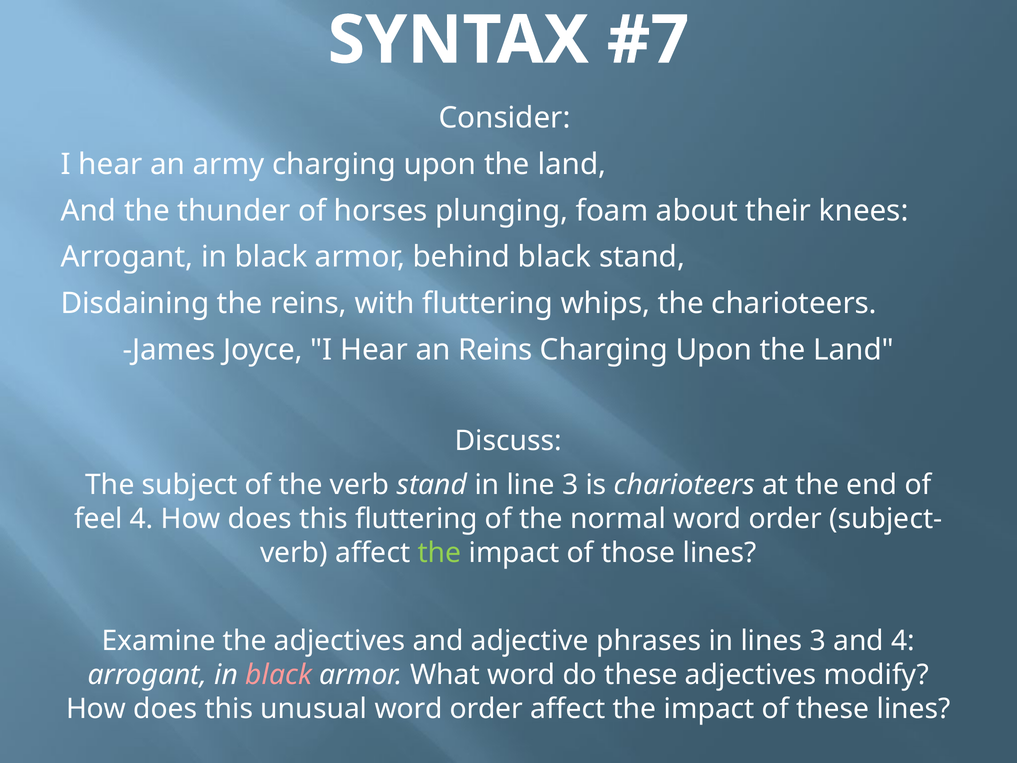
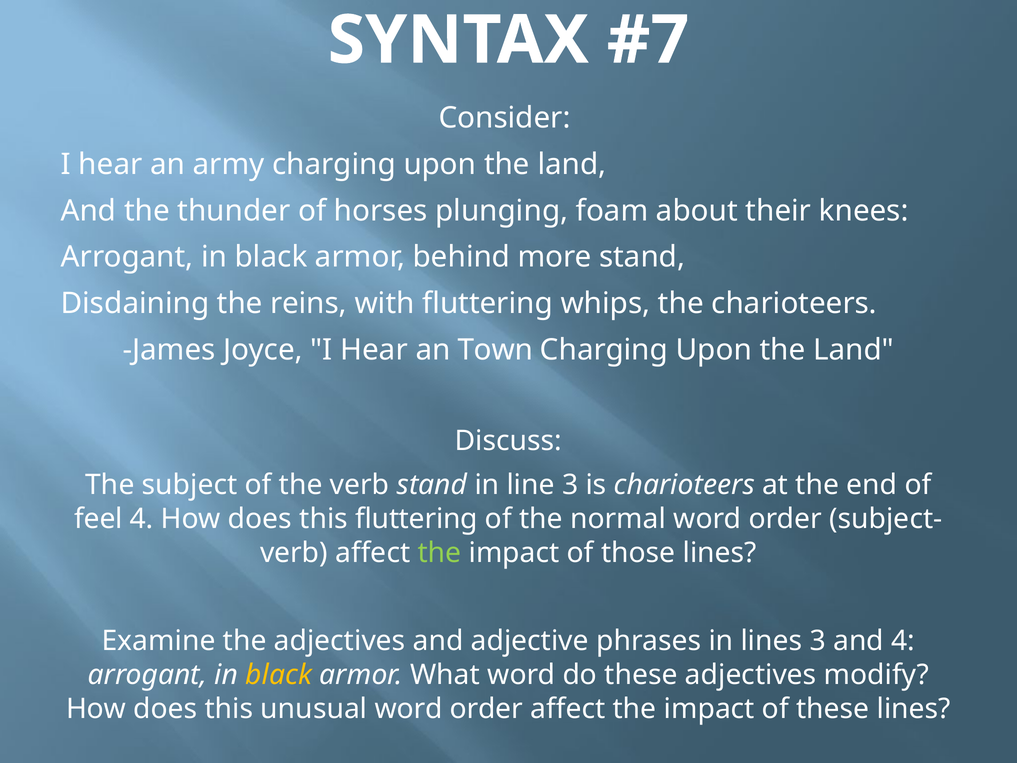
behind black: black -> more (555, 257)
an Reins: Reins -> Town (495, 350)
black colour: pink -> yellow (279, 675)
